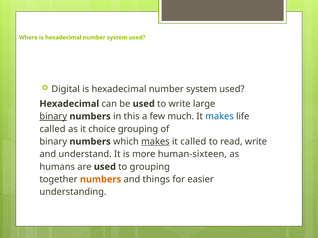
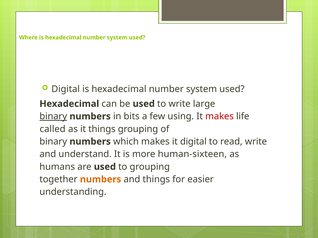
this: this -> bits (132, 117)
much: much -> using (181, 117)
makes colour: blue -> red (220, 117)
it choice: choice -> things (102, 129)
makes underline: present -> none (155, 142)
it called: called -> digital (193, 142)
